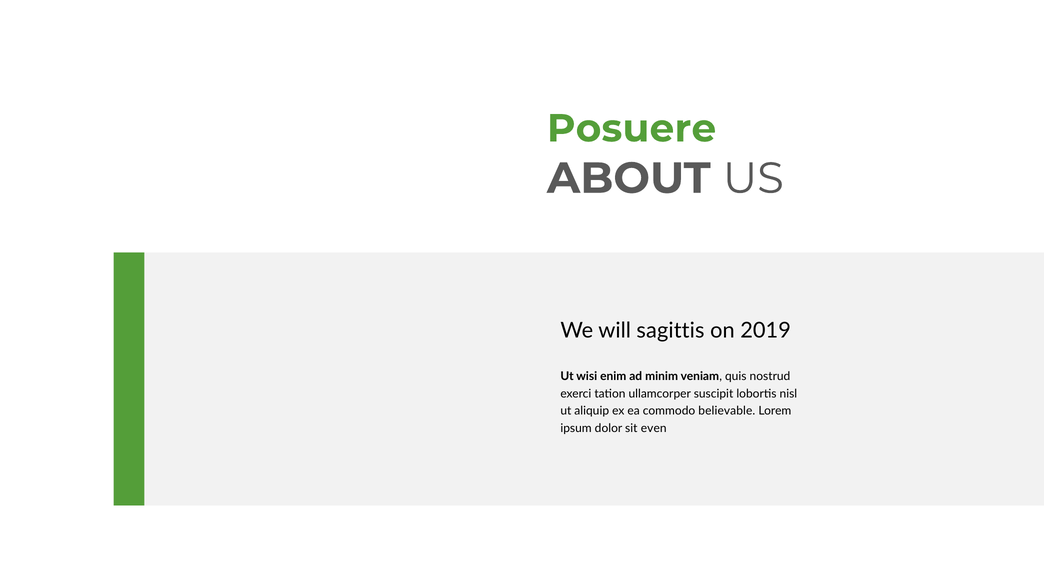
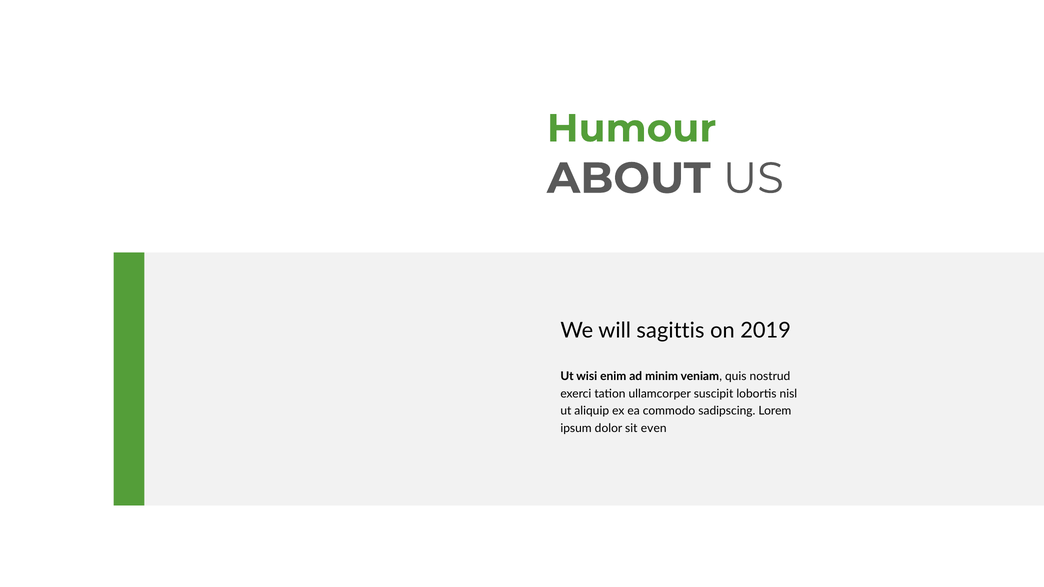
Posuere: Posuere -> Humour (632, 129)
believable: believable -> sadipscing (727, 411)
